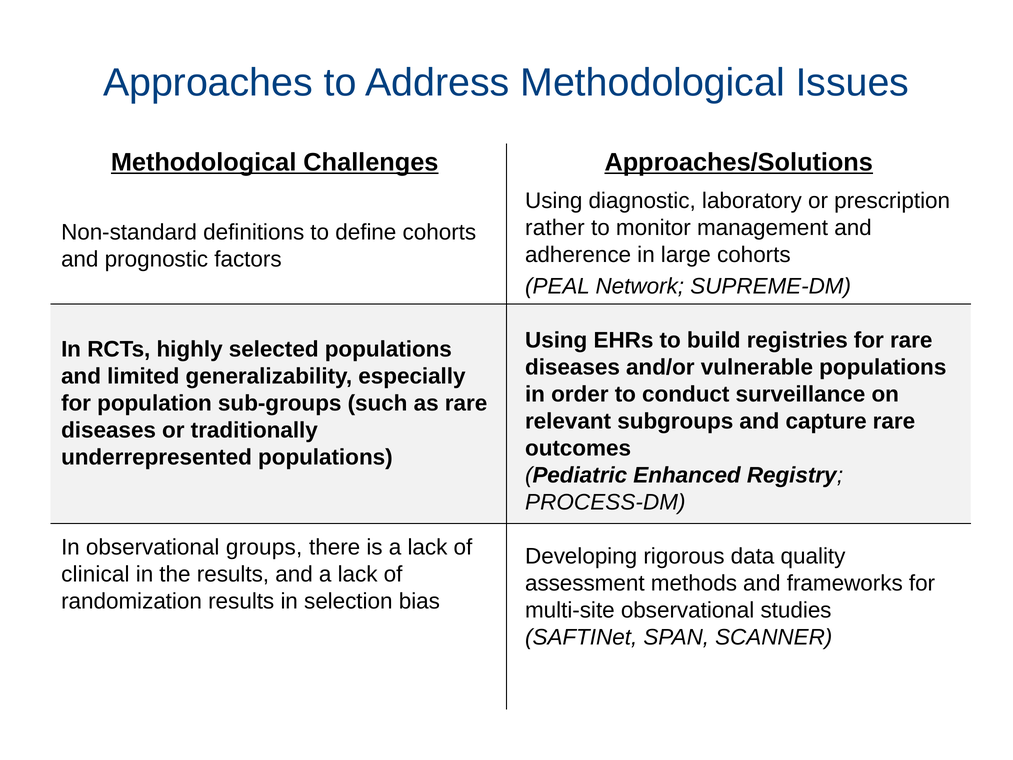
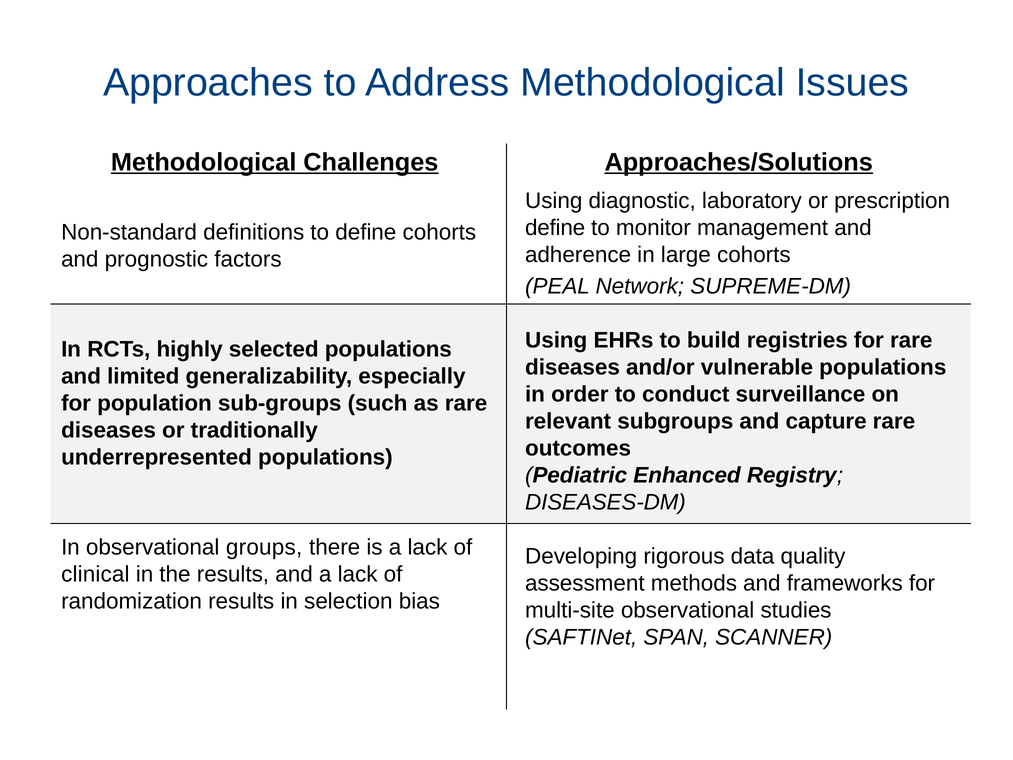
rather: rather -> define (555, 228)
PROCESS-DM: PROCESS-DM -> DISEASES-DM (605, 502)
